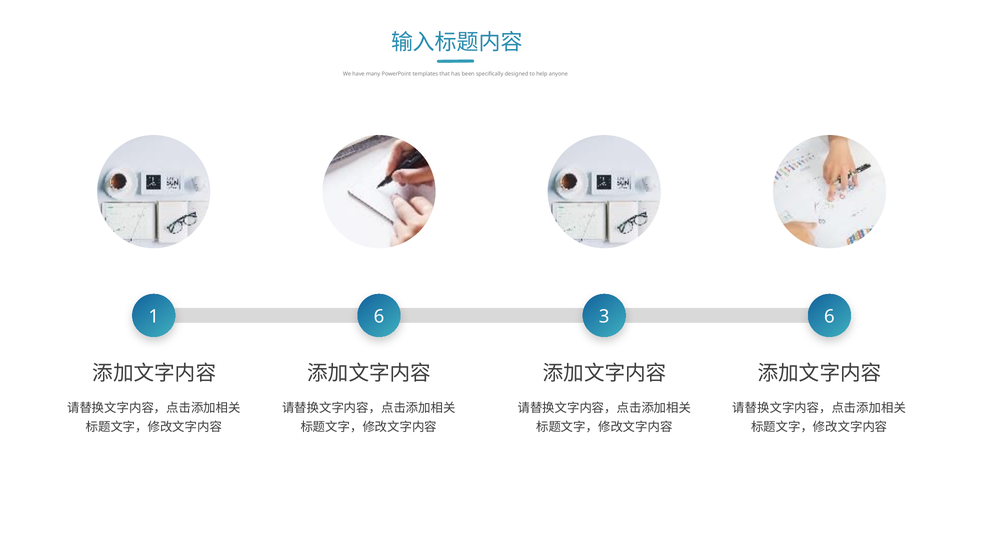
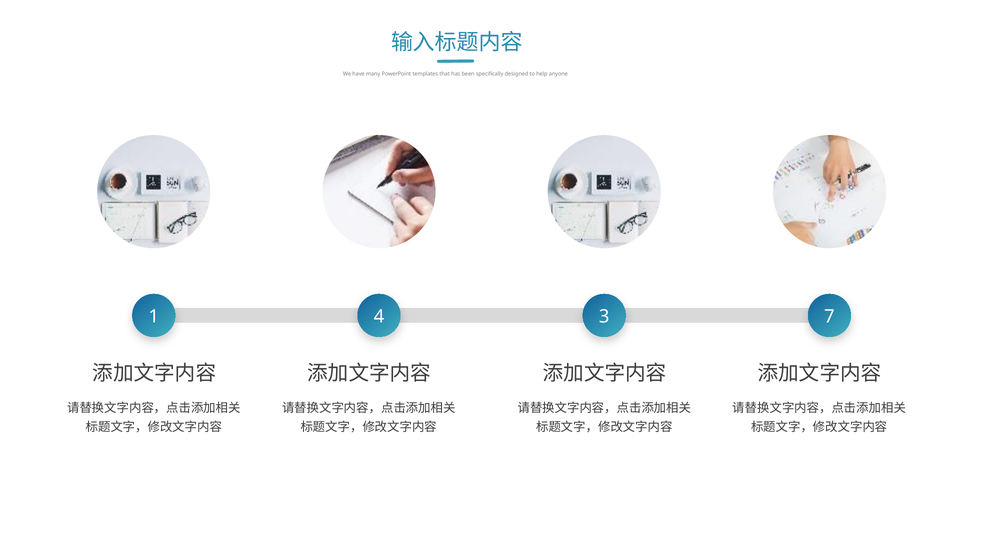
1 6: 6 -> 4 (379, 317)
3 6: 6 -> 7 (829, 317)
